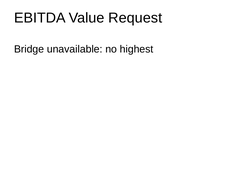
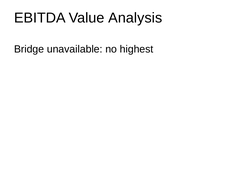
Request: Request -> Analysis (135, 18)
